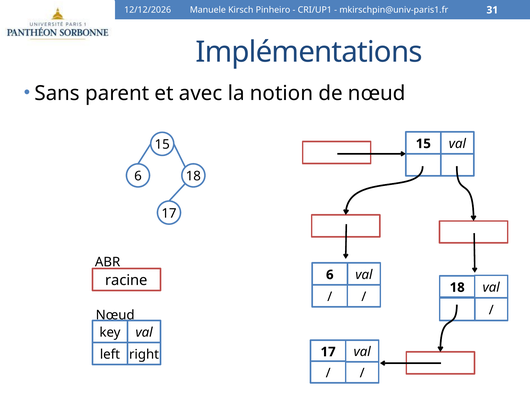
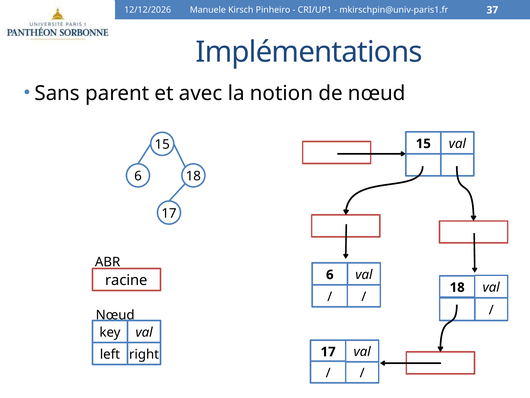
31: 31 -> 37 (492, 10)
